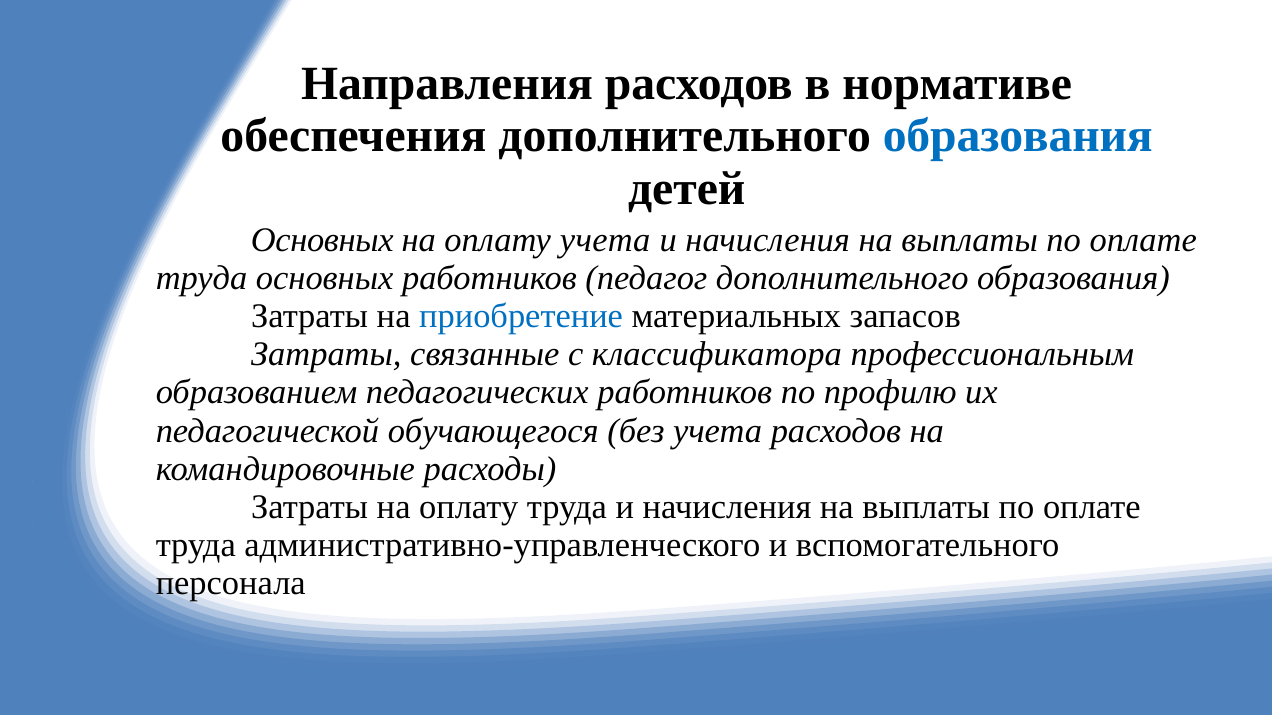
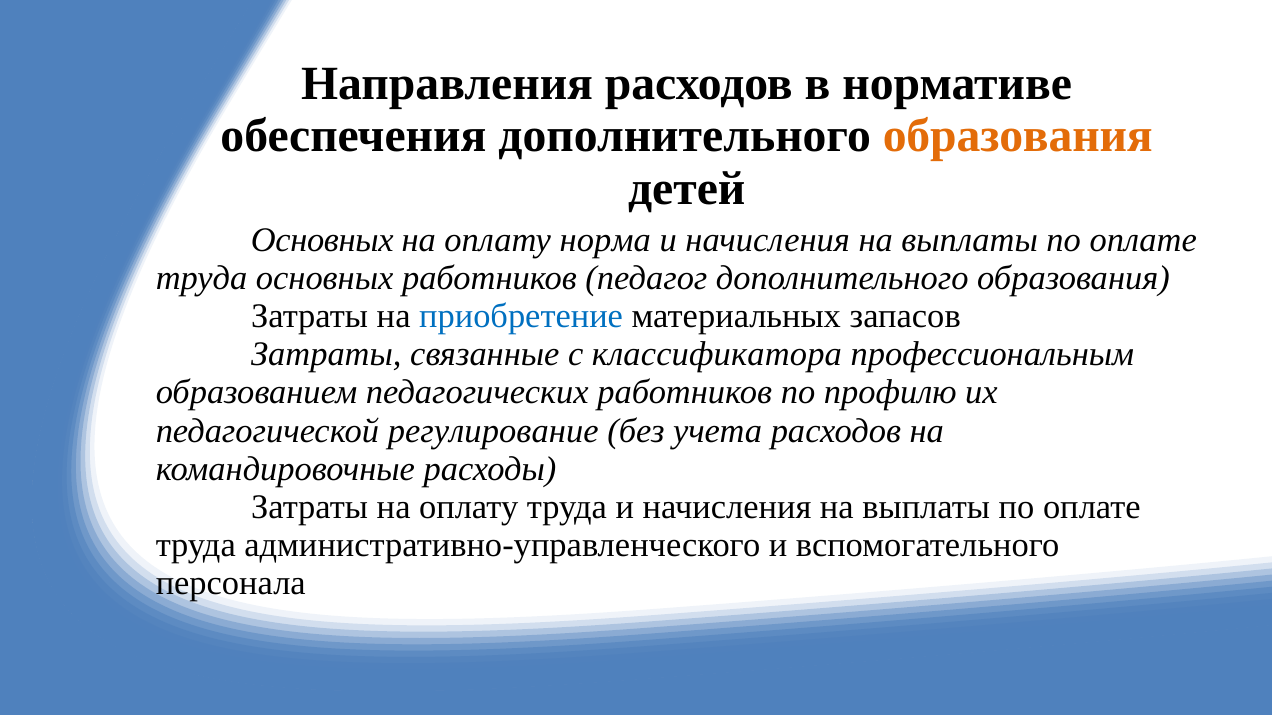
образования colour: blue -> orange (1018, 136)
оплату учета: учета -> норма (605, 240)
обучающегося: обучающегося -> регулирование (493, 431)
